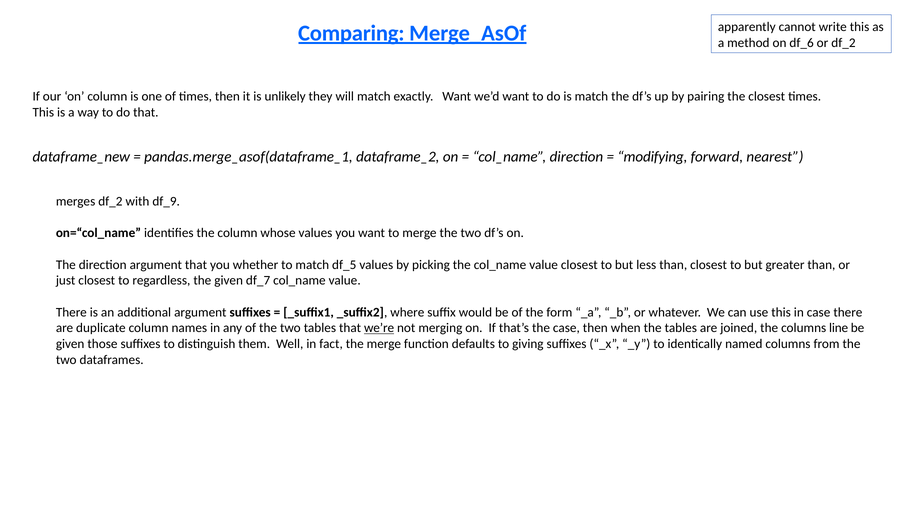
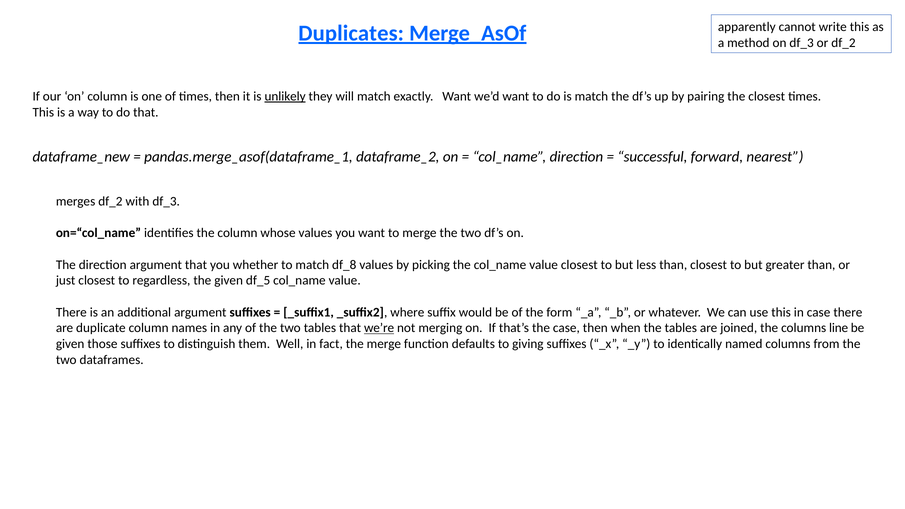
Comparing: Comparing -> Duplicates (351, 33)
on df_6: df_6 -> df_3 (802, 43)
unlikely underline: none -> present (285, 96)
modifying: modifying -> successful (652, 157)
with df_9: df_9 -> df_3 (166, 201)
df_5: df_5 -> df_8 (344, 265)
df_7: df_7 -> df_5 (258, 281)
